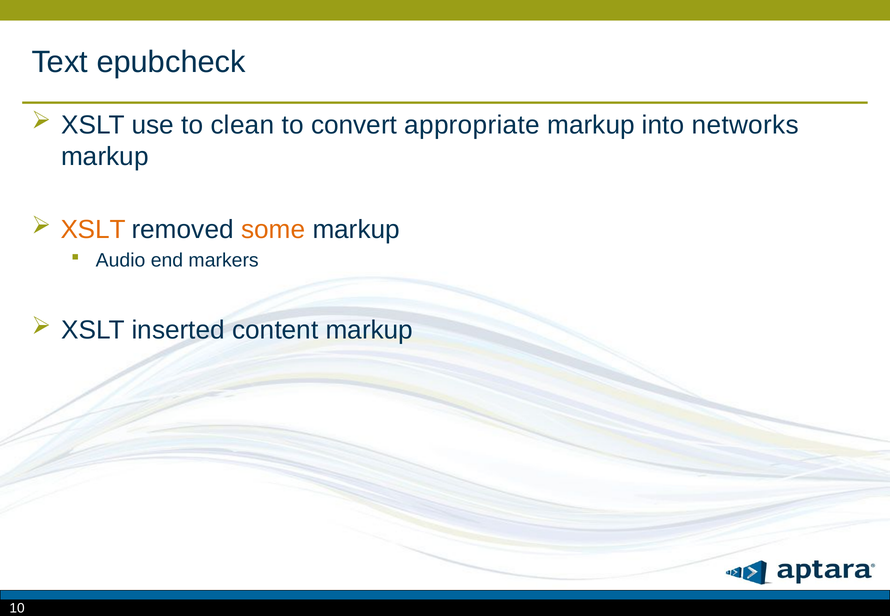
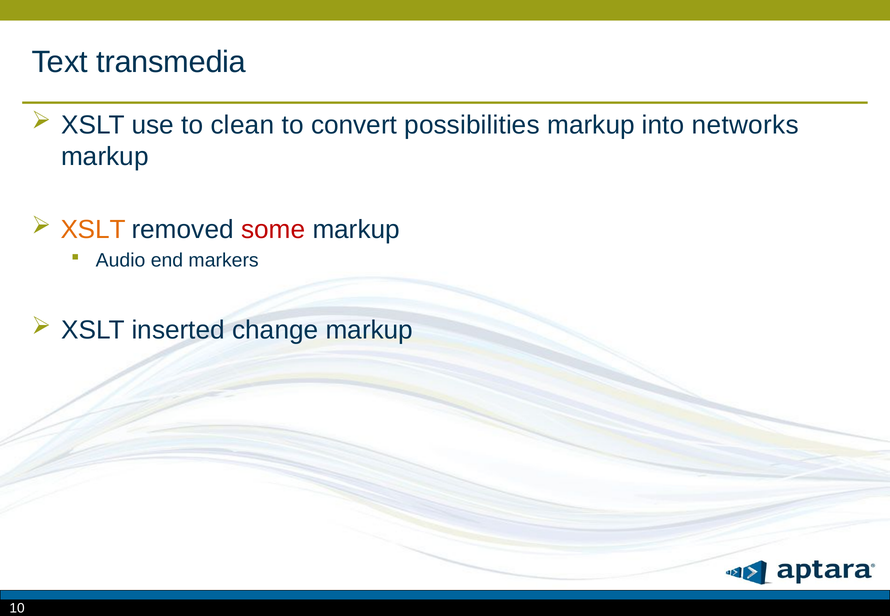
epubcheck: epubcheck -> transmedia (171, 62)
appropriate: appropriate -> possibilities (472, 125)
some colour: orange -> red (273, 230)
content: content -> change (275, 330)
